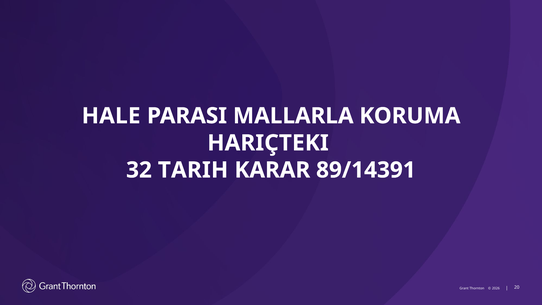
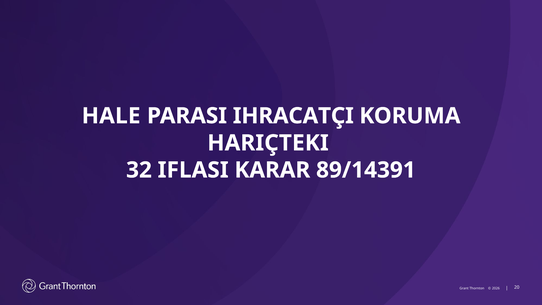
MALLARLA: MALLARLA -> IHRACATÇI (293, 116)
TARIH: TARIH -> IFLASI (193, 170)
